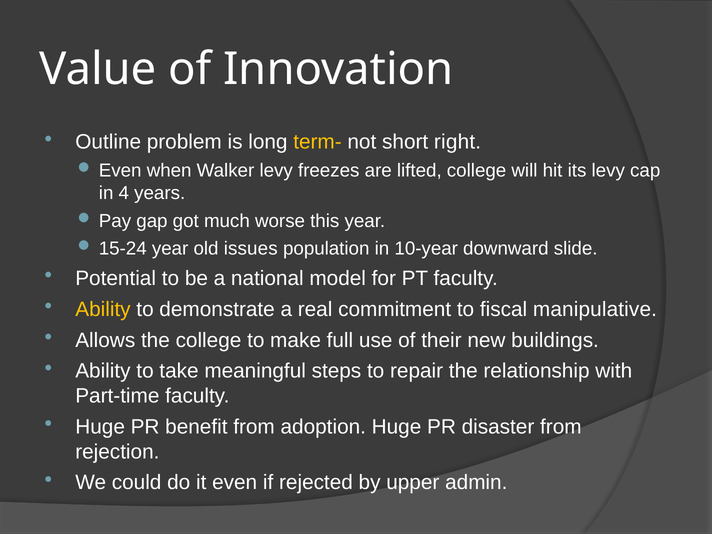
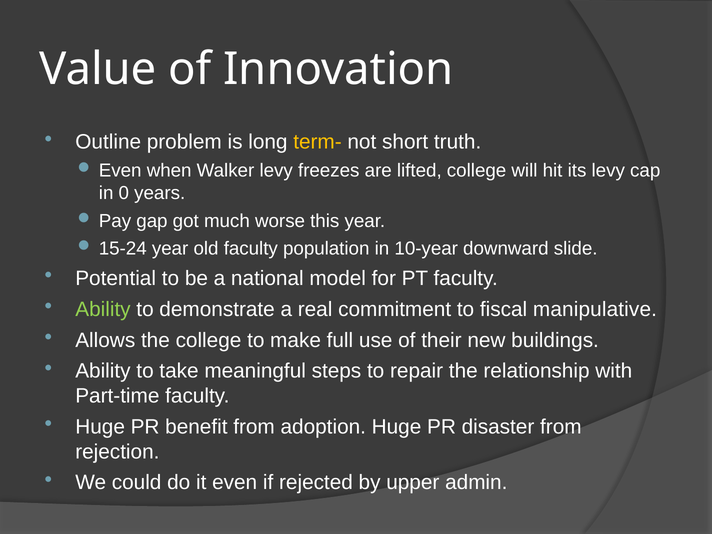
right: right -> truth (458, 142)
4: 4 -> 0 (124, 193)
old issues: issues -> faculty (251, 249)
Ability colour: yellow -> light green (103, 309)
